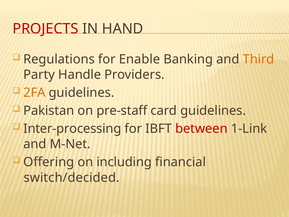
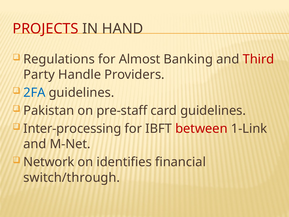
Enable: Enable -> Almost (140, 59)
Third colour: orange -> red (258, 59)
2FA colour: orange -> blue (34, 93)
Offering: Offering -> Network (49, 162)
including: including -> identifies (124, 162)
switch/decided: switch/decided -> switch/through (72, 177)
